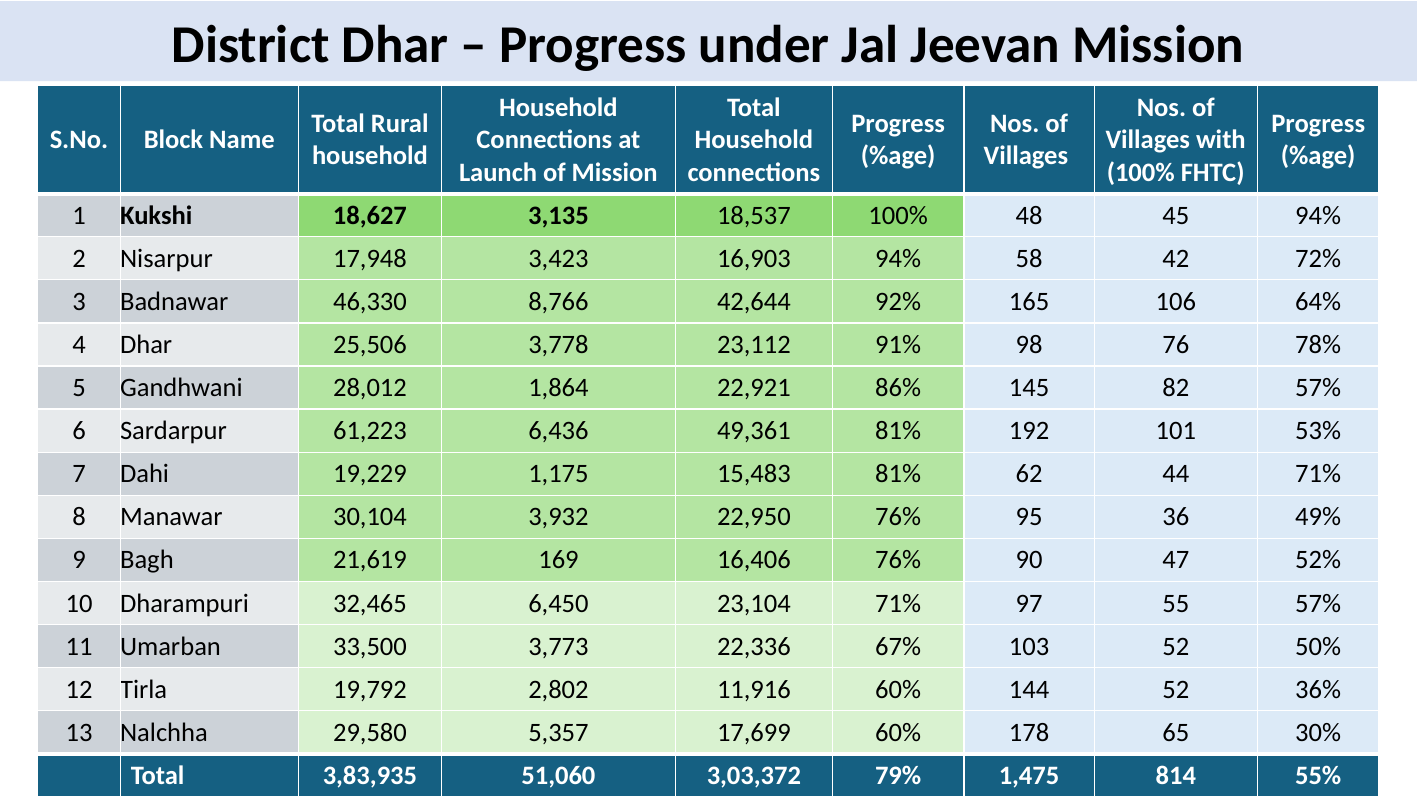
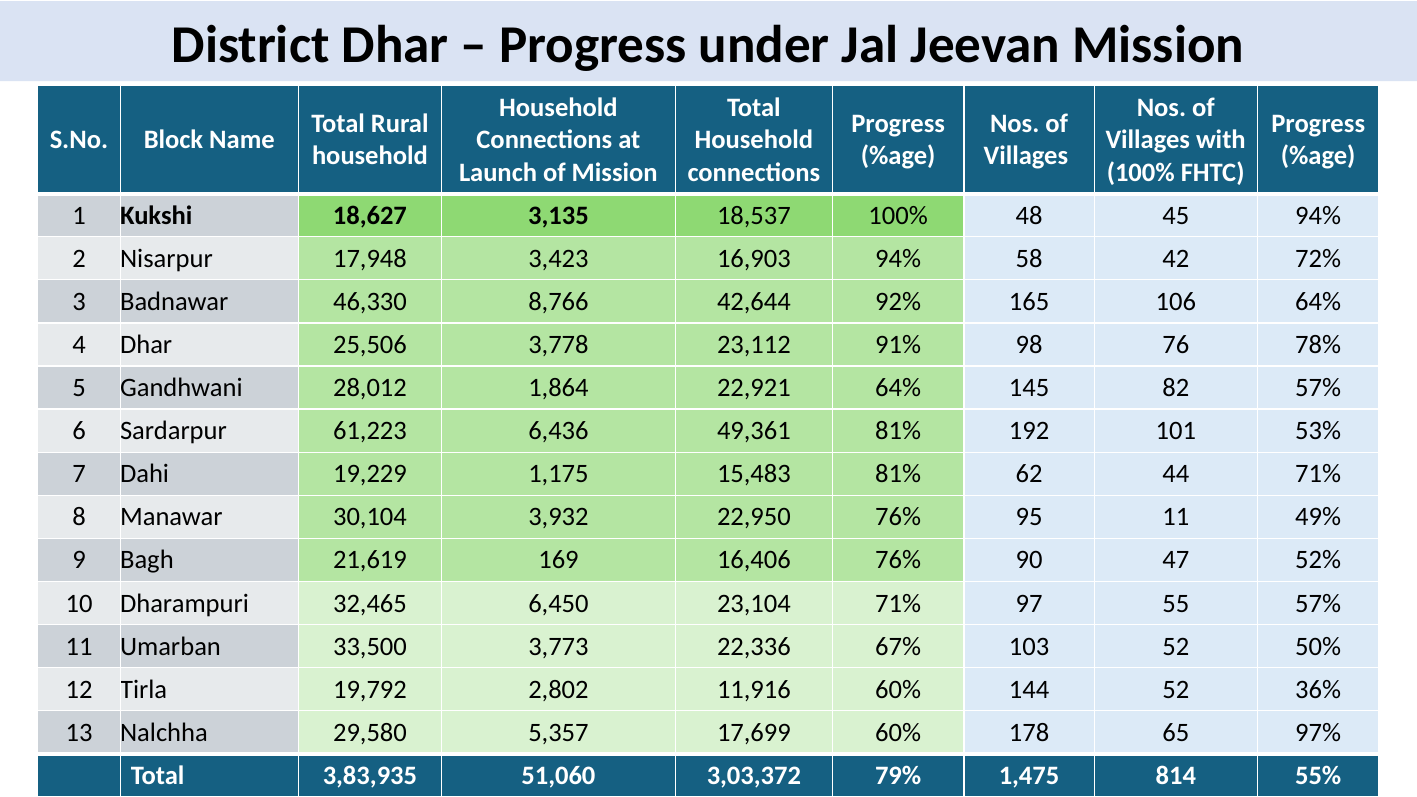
22,921 86%: 86% -> 64% (898, 388)
95 36: 36 -> 11 (1176, 517)
30%: 30% -> 97% (1318, 733)
